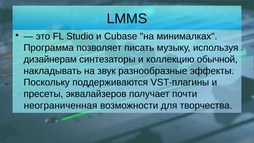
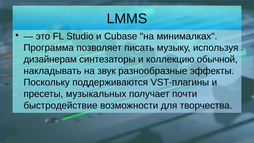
эквалайзеров: эквалайзеров -> музыкальных (96, 94)
неограниченная: неограниченная -> быстродействие (61, 105)
